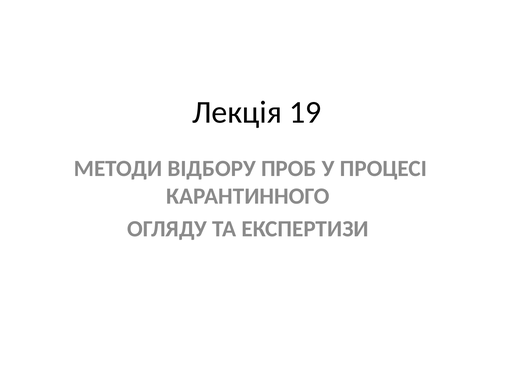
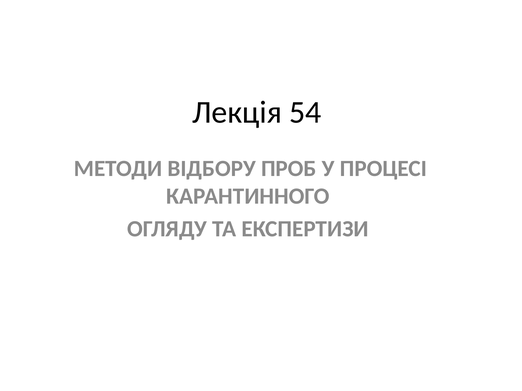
19: 19 -> 54 (305, 112)
